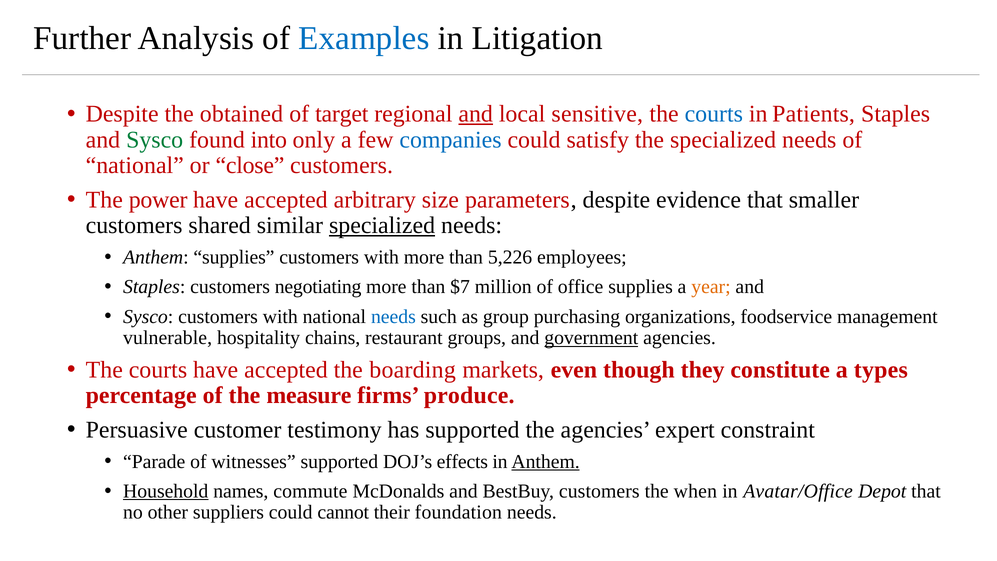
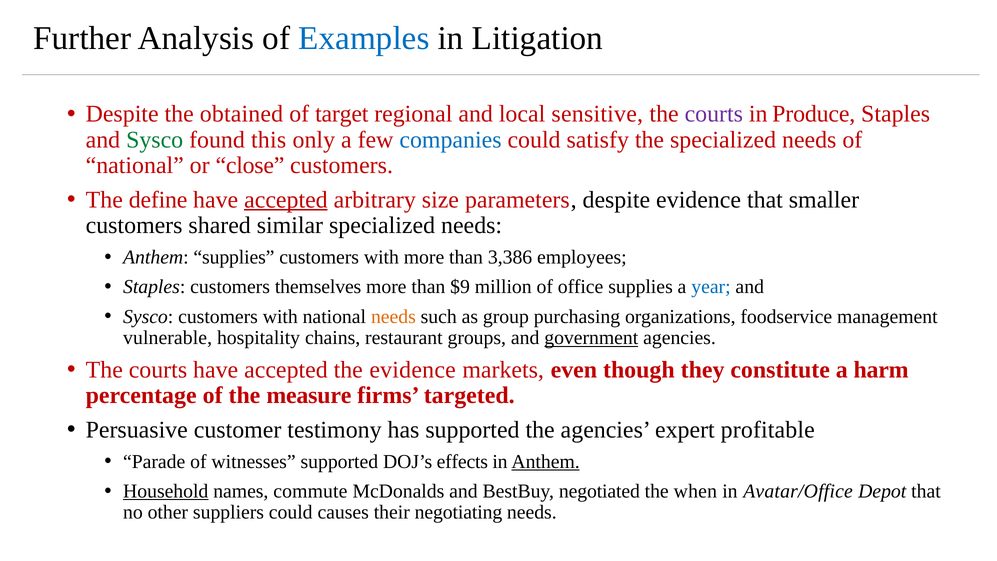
and underline: present -> none (476, 114)
courts colour: blue -> purple (714, 114)
Patients: Patients -> Produce (814, 114)
into: into -> this (269, 140)
power: power -> define (158, 200)
accepted underline: none -> present (286, 200)
specialized underline: present -> none (382, 225)
5,226: 5,226 -> 3,386 (510, 257)
negotiating: negotiating -> themselves (318, 287)
$7: $7 -> $9 (460, 287)
year colour: orange -> blue (711, 287)
needs colour: blue -> orange (393, 316)
the boarding: boarding -> evidence (413, 370)
types: types -> harm (881, 370)
produce: produce -> targeted (469, 395)
constraint: constraint -> profitable (768, 429)
BestBuy customers: customers -> negotiated (599, 491)
cannot: cannot -> causes (343, 512)
foundation: foundation -> negotiating (458, 512)
